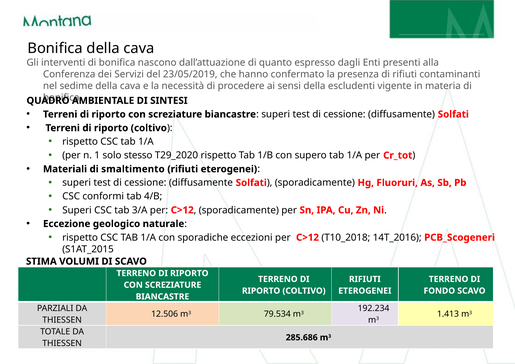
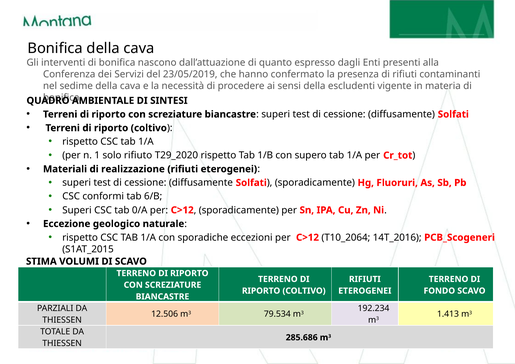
stesso: stesso -> rifiuto (138, 156)
smaltimento: smaltimento -> realizzazione (133, 169)
4/B: 4/B -> 6/B (153, 197)
3/A: 3/A -> 0/A (140, 210)
T10_2018: T10_2018 -> T10_2064 (346, 238)
